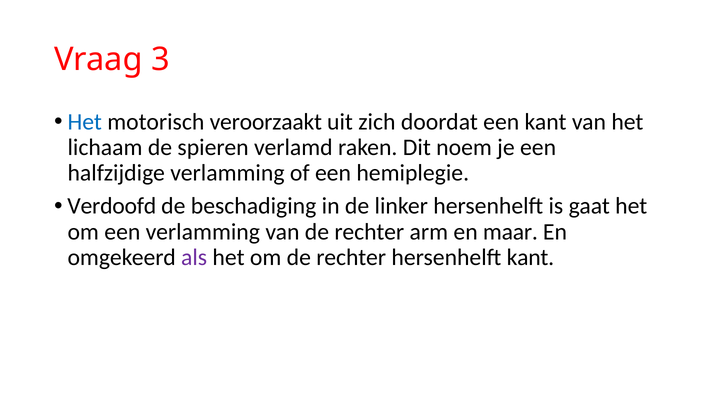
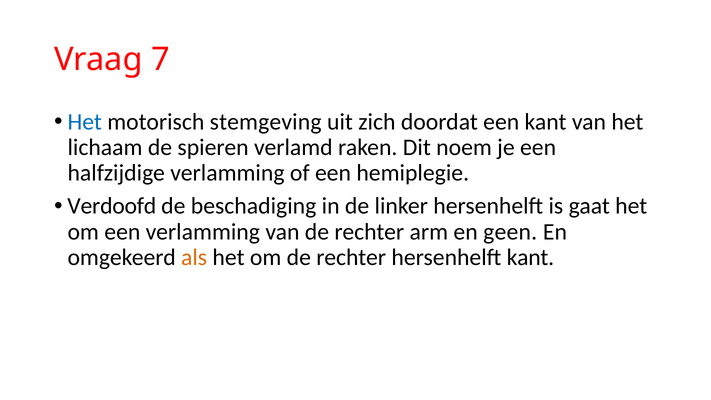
3: 3 -> 7 (161, 60)
veroorzaakt: veroorzaakt -> stemgeving (266, 122)
maar: maar -> geen (510, 232)
als colour: purple -> orange (194, 257)
